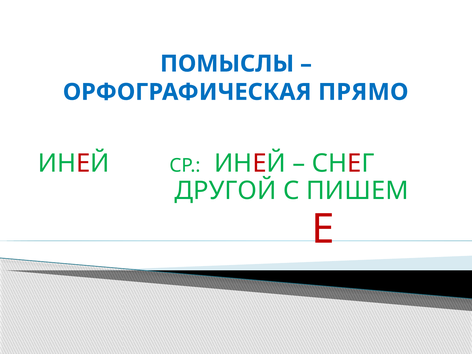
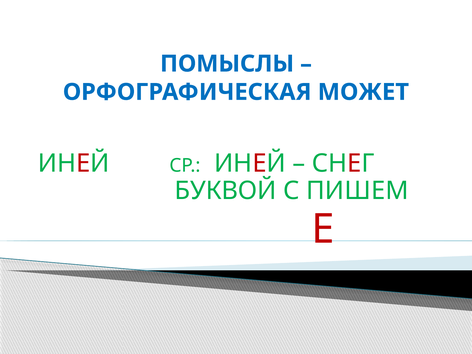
ПРЯМО: ПРЯМО -> МОЖЕТ (363, 92)
ДРУГОЙ: ДРУГОЙ -> БУКВОЙ (226, 191)
